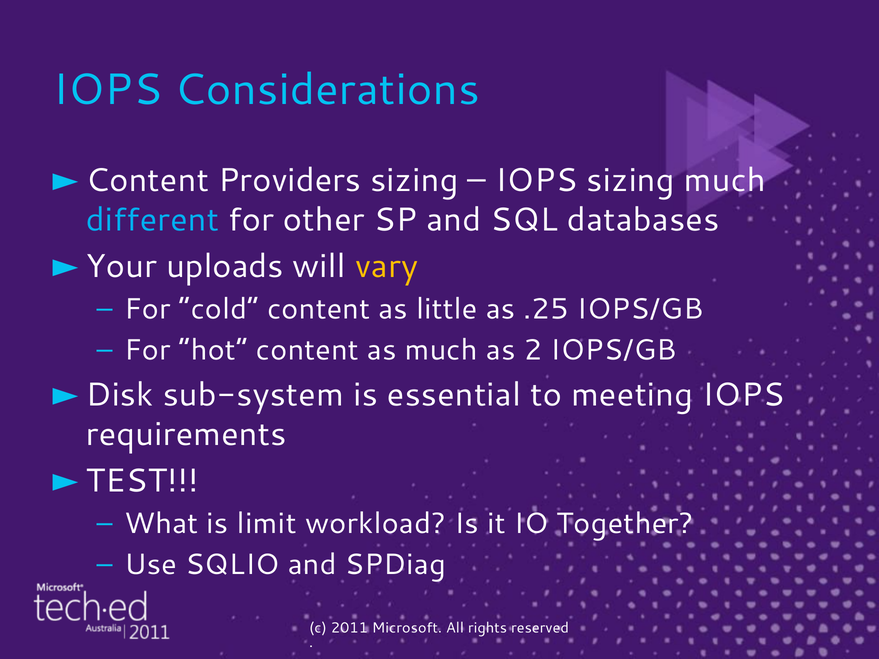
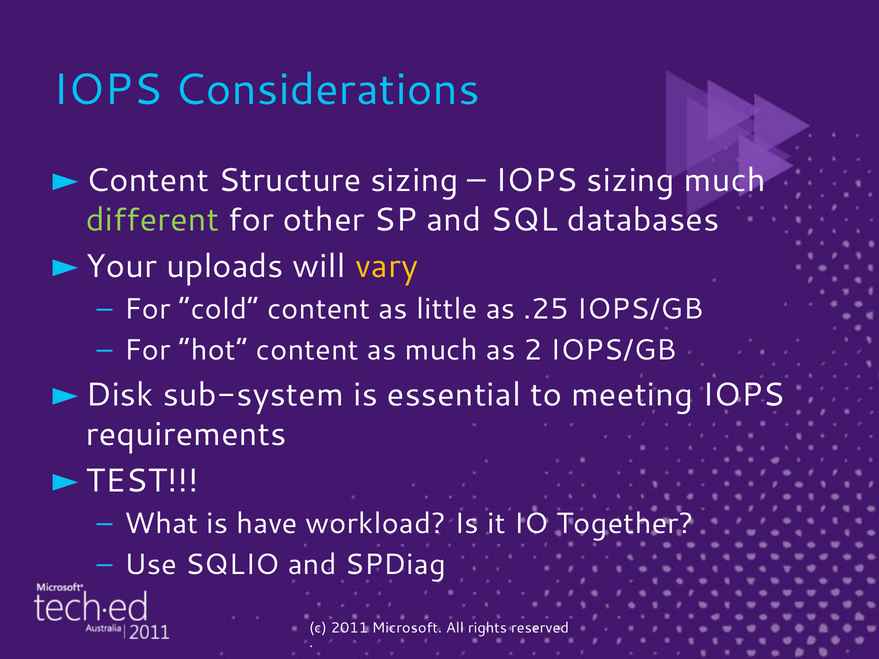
Providers: Providers -> Structure (290, 180)
different colour: light blue -> light green (153, 220)
limit: limit -> have (267, 524)
